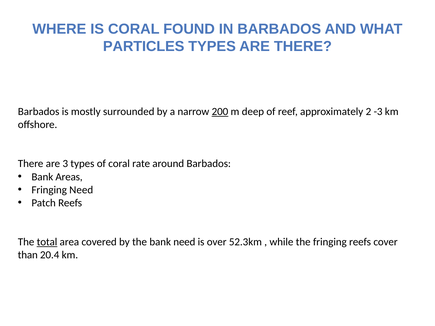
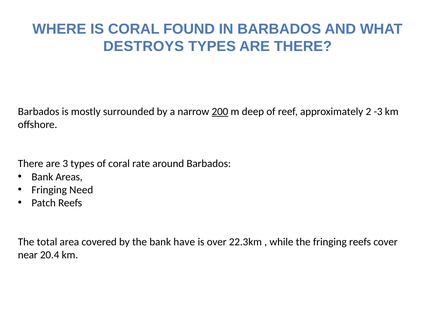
PARTICLES: PARTICLES -> DESTROYS (144, 46)
total underline: present -> none (47, 242)
bank need: need -> have (184, 242)
52.3km: 52.3km -> 22.3km (245, 242)
than: than -> near (28, 255)
